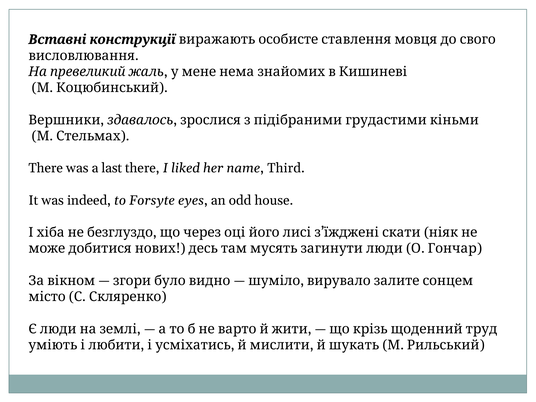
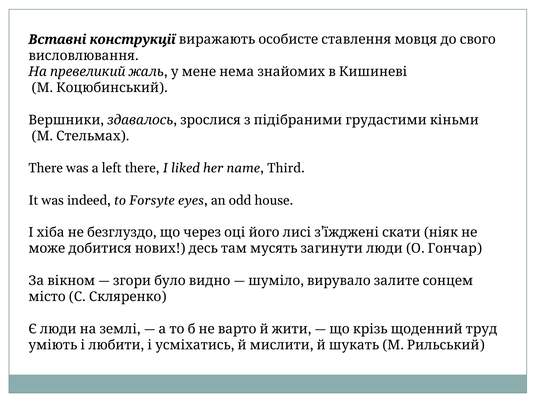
last: last -> left (112, 168)
